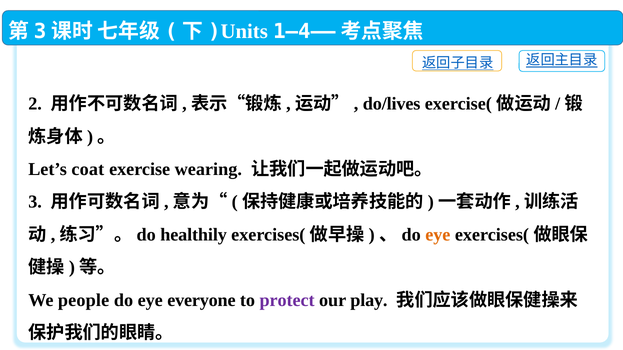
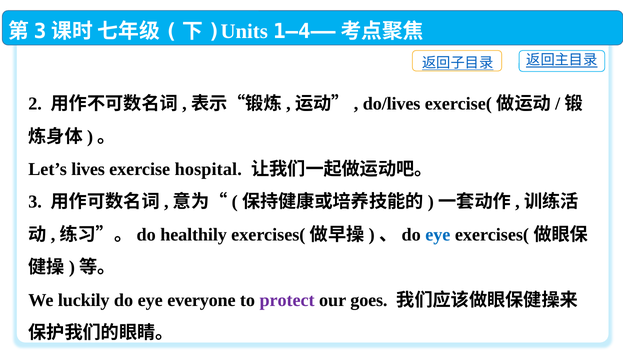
coat: coat -> lives (88, 170)
wearing: wearing -> hospital (208, 170)
eye colour: orange -> blue (438, 235)
people: people -> luckily (84, 300)
play: play -> goes (369, 300)
